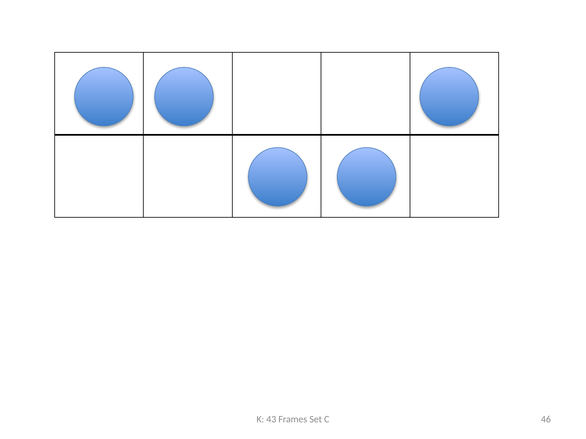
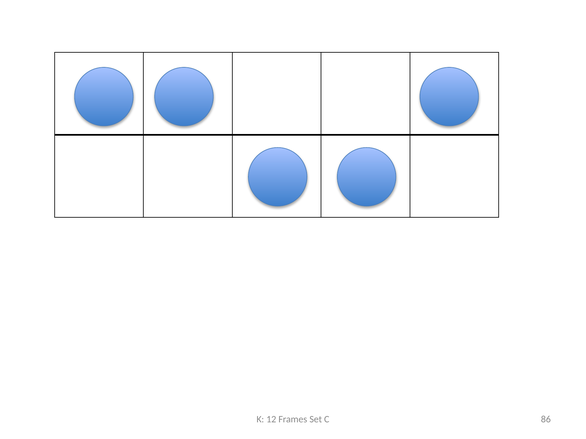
43: 43 -> 12 (271, 420)
46: 46 -> 86 (546, 420)
